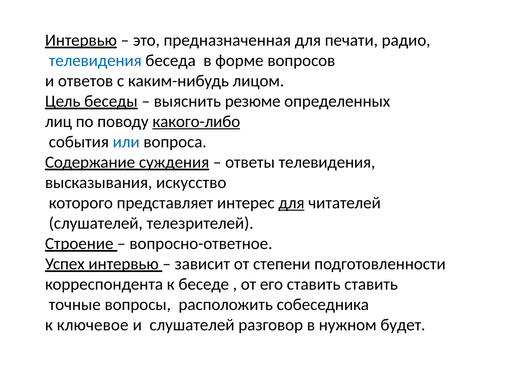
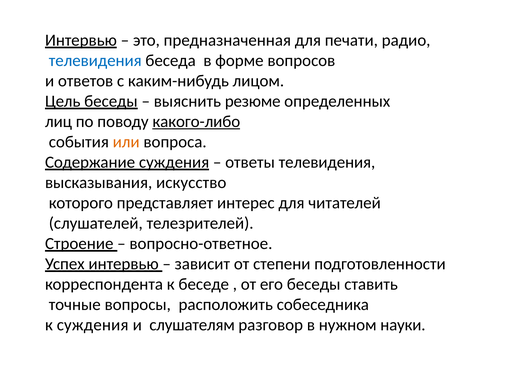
или colour: blue -> orange (126, 142)
для underline: present -> none (291, 203)
его ставить: ставить -> беседы (314, 284)
к ключевое: ключевое -> суждения (93, 325)
и слушателей: слушателей -> слушателям (192, 325)
будет: будет -> науки (403, 325)
